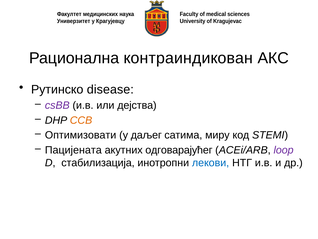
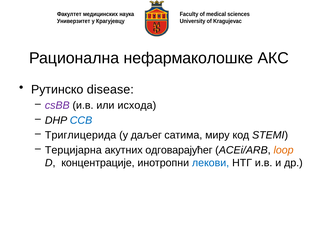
контраиндикован: контраиндикован -> нефармаколошке (188, 58)
дејства: дејства -> исхода (137, 105)
CCB colour: orange -> blue (81, 120)
Оптимизовати: Оптимизовати -> Триглицерида (81, 135)
Пацијената: Пацијената -> Терцијарна (73, 150)
loop colour: purple -> orange (284, 150)
стабилизација: стабилизација -> концентрације (98, 162)
